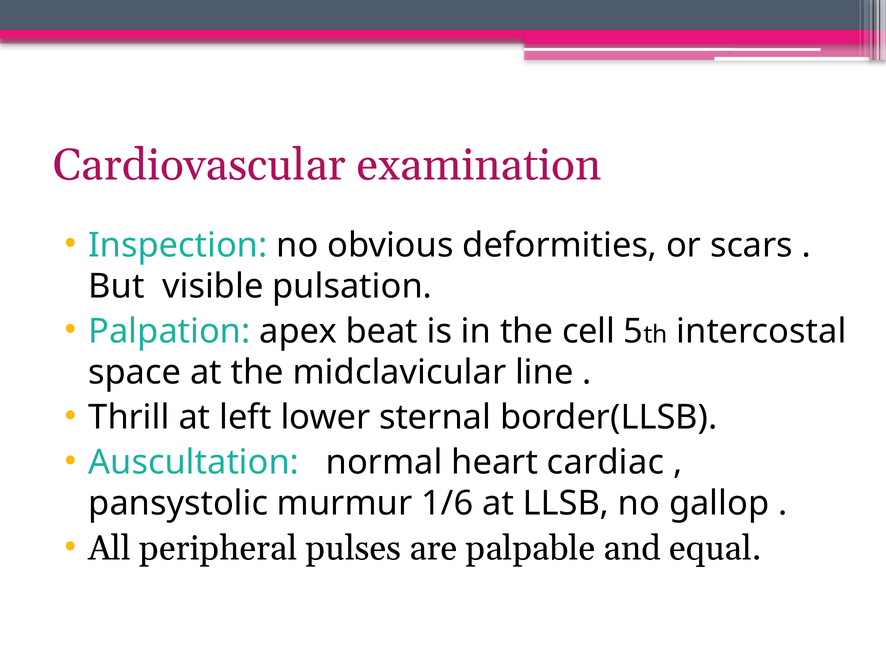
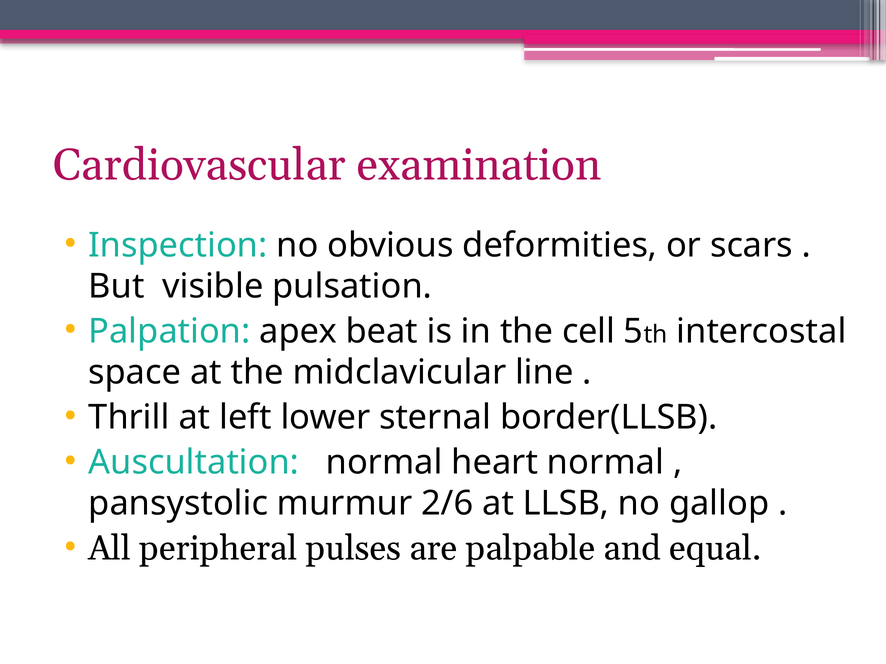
heart cardiac: cardiac -> normal (606, 463)
1/6: 1/6 -> 2/6 (447, 504)
